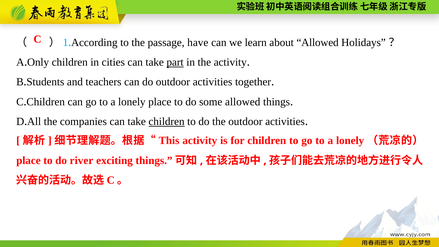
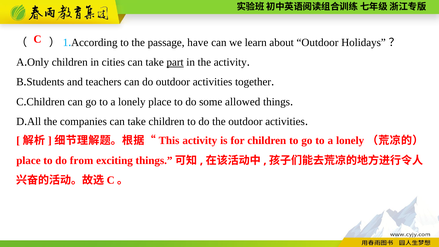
about Allowed: Allowed -> Outdoor (317, 42)
children underline: present -> none (167, 121)
river: river -> from (82, 160)
